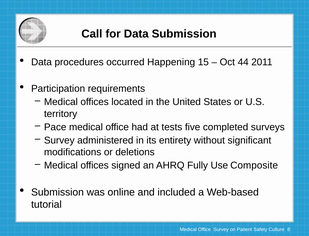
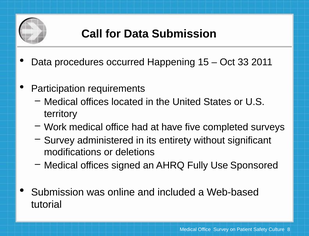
44: 44 -> 33 (243, 62)
Pace: Pace -> Work (55, 127)
tests: tests -> have (172, 127)
Composite: Composite -> Sponsored (254, 165)
